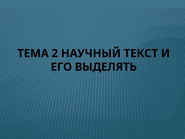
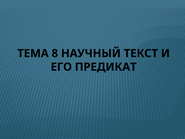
2: 2 -> 8 (55, 53)
ВЫДЕЛЯТЬ: ВЫДЕЛЯТЬ -> ПРЕДИКАТ (106, 67)
